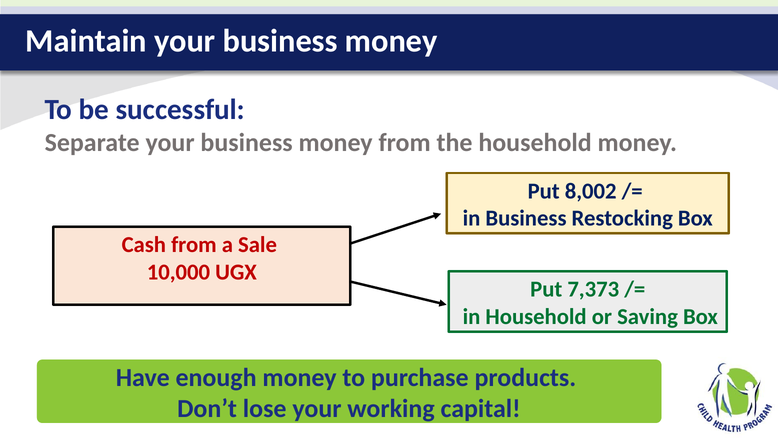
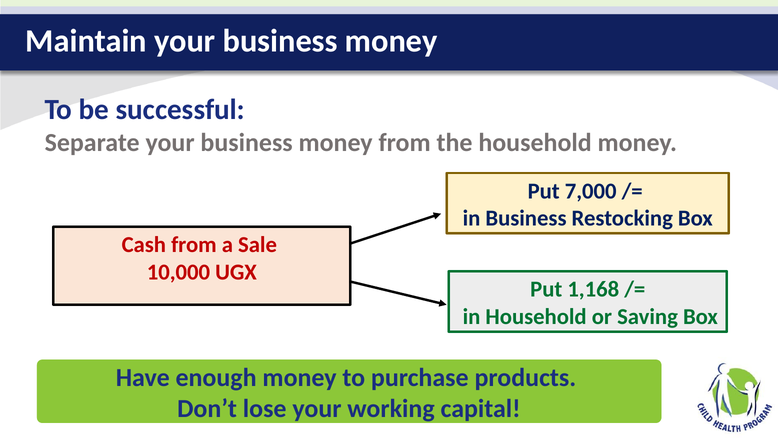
8,002: 8,002 -> 7,000 (591, 191)
7,373: 7,373 -> 1,168 (593, 289)
